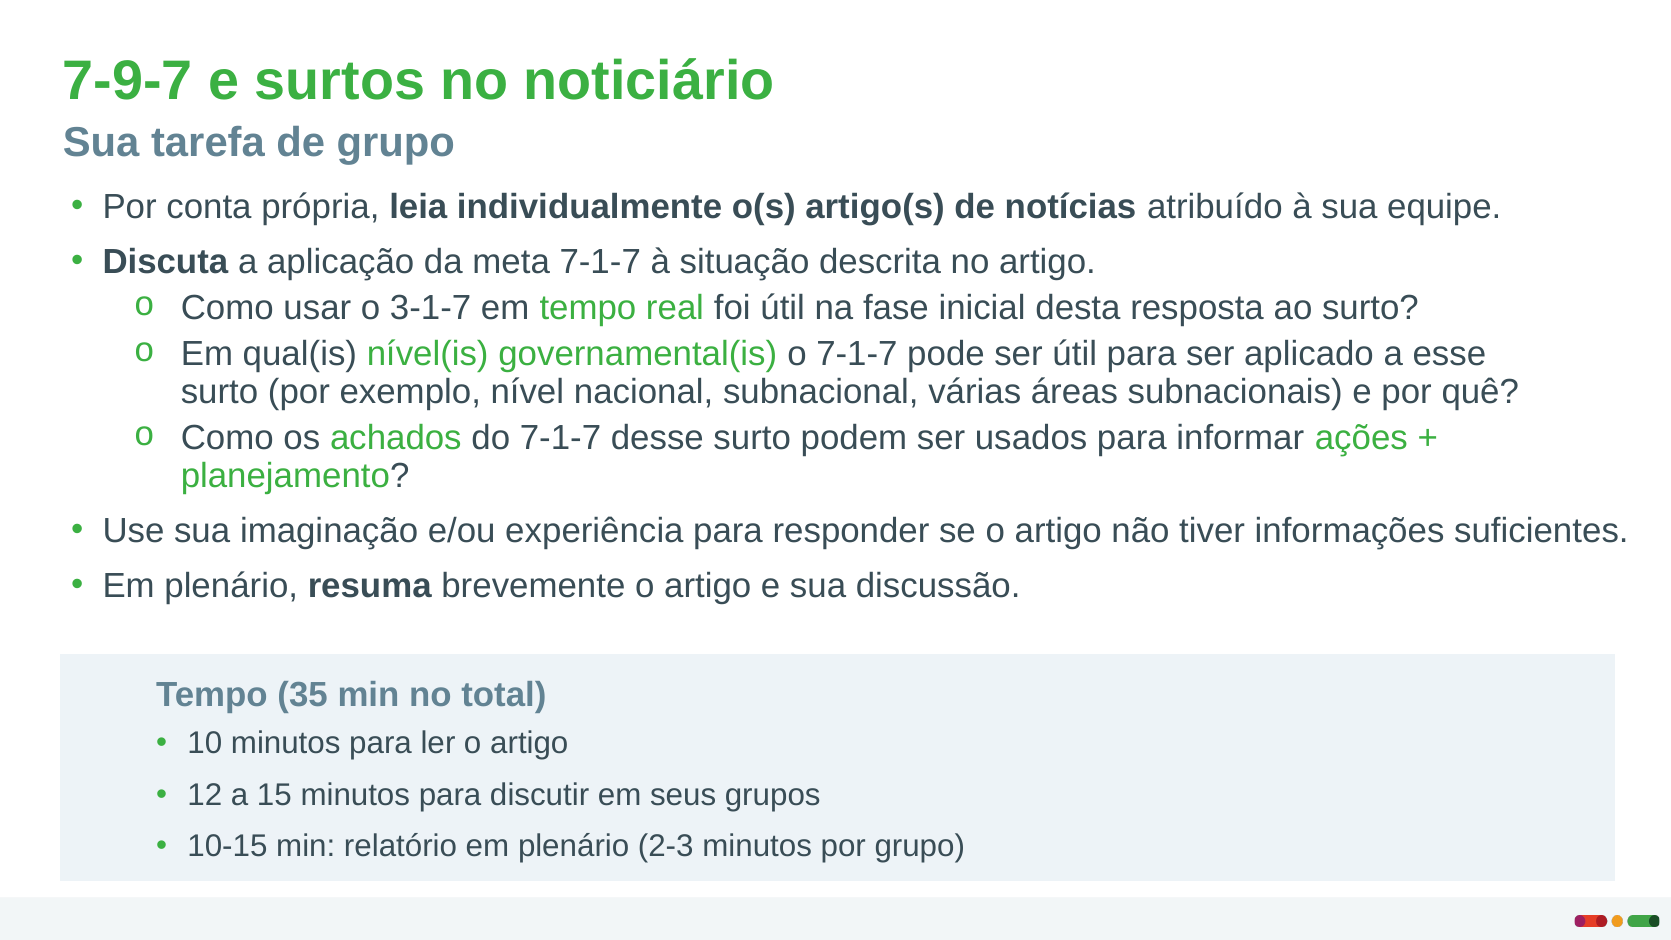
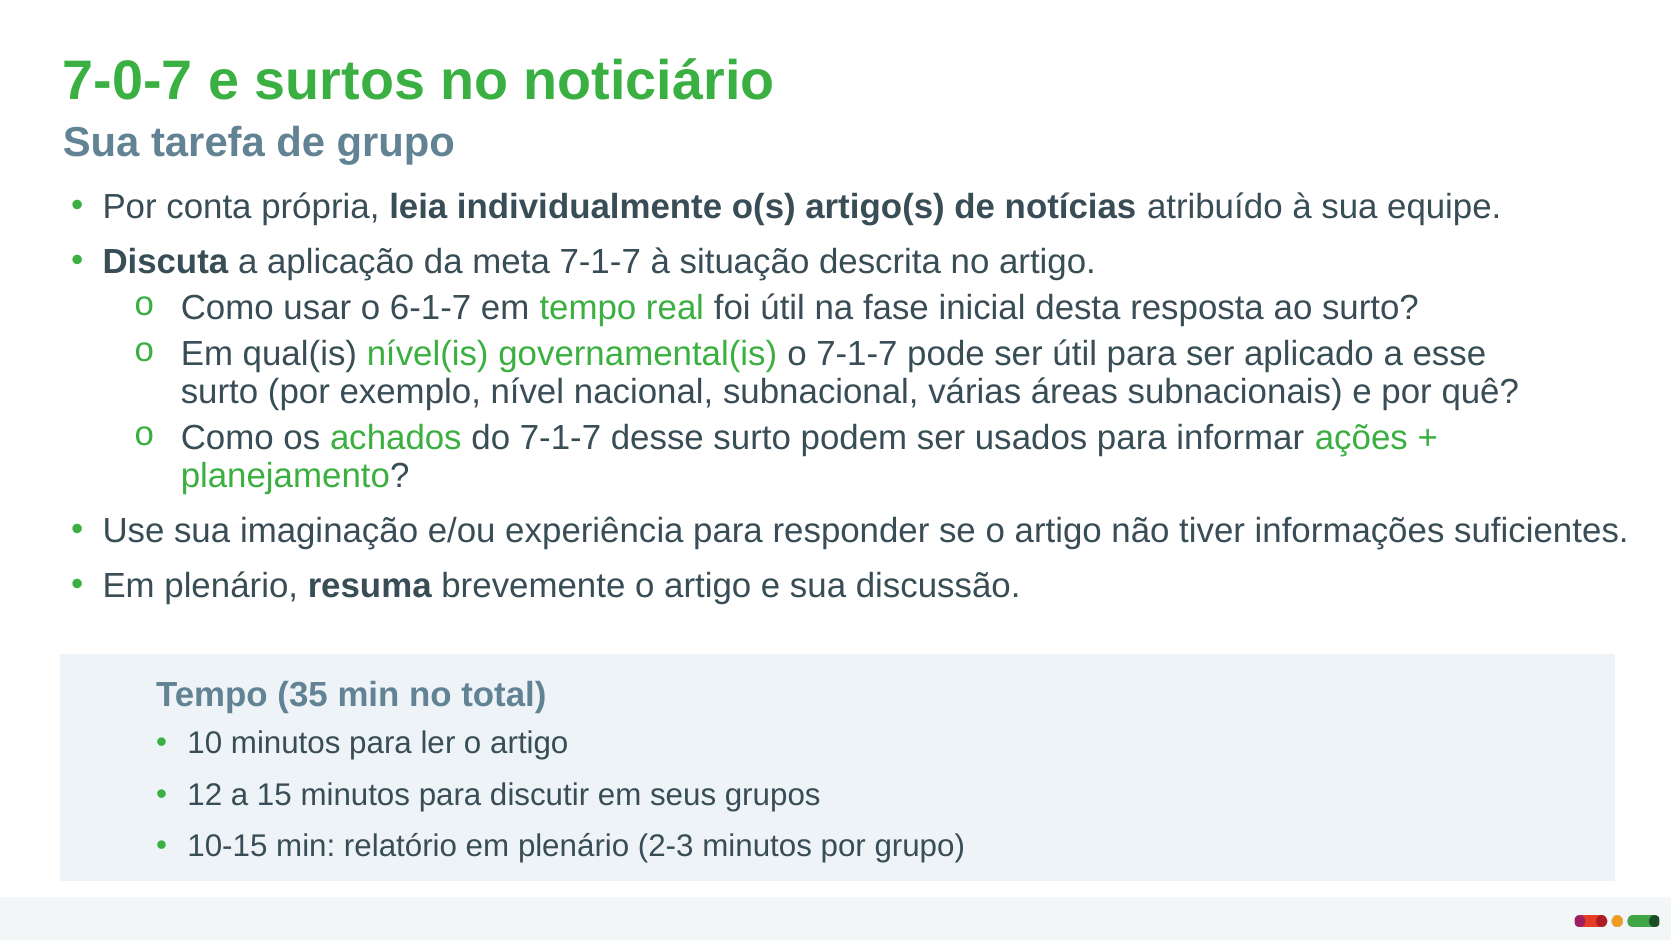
7-9-7: 7-9-7 -> 7-0-7 (128, 81)
3-1-7: 3-1-7 -> 6-1-7 (431, 308)
